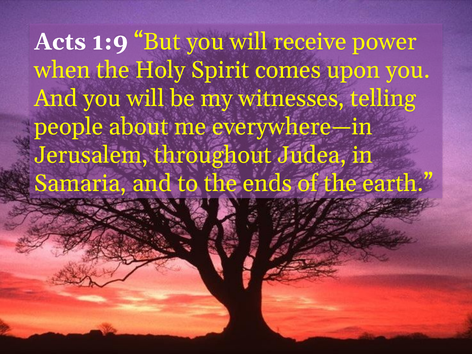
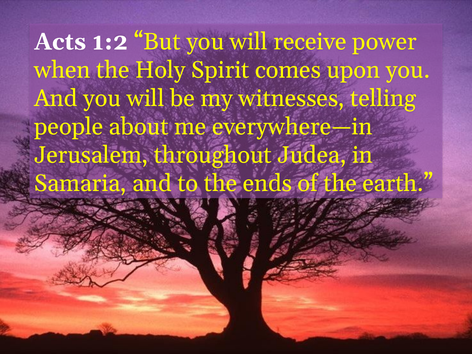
1:9: 1:9 -> 1:2 (110, 42)
